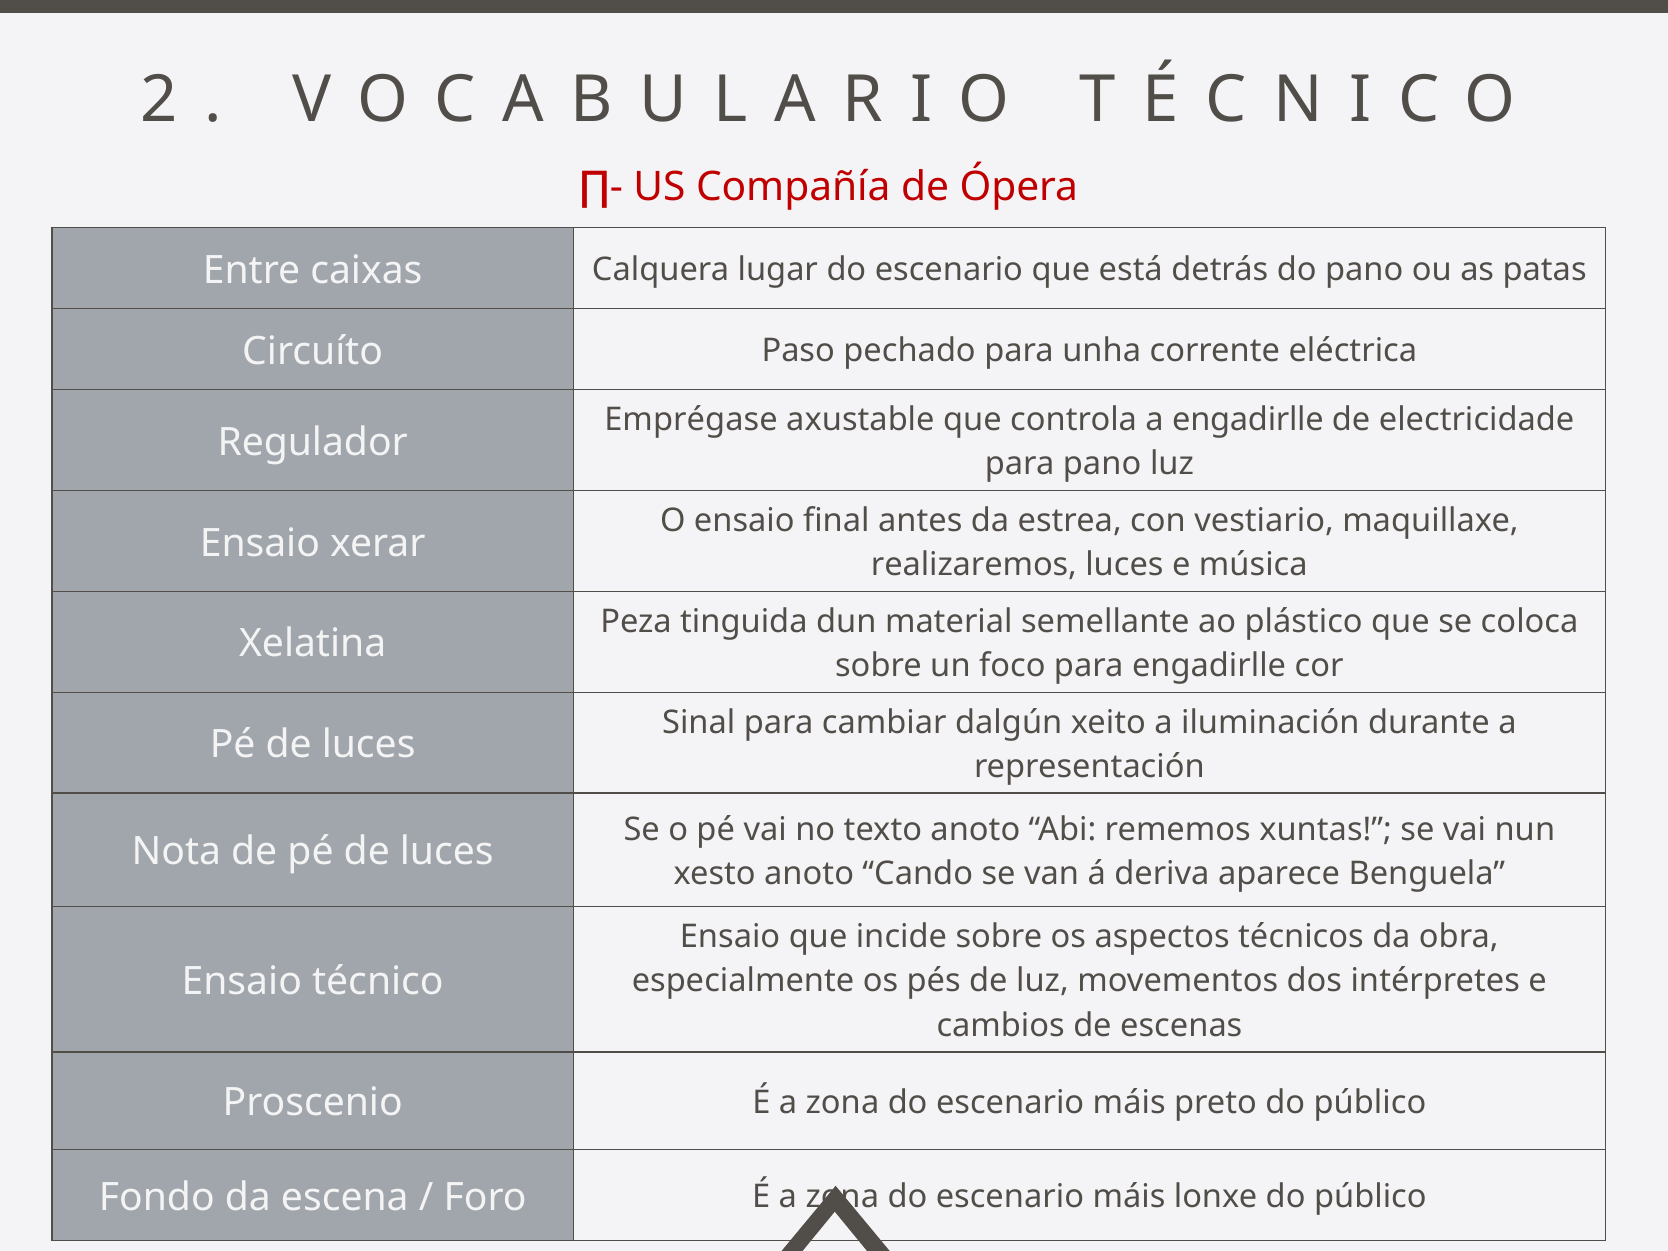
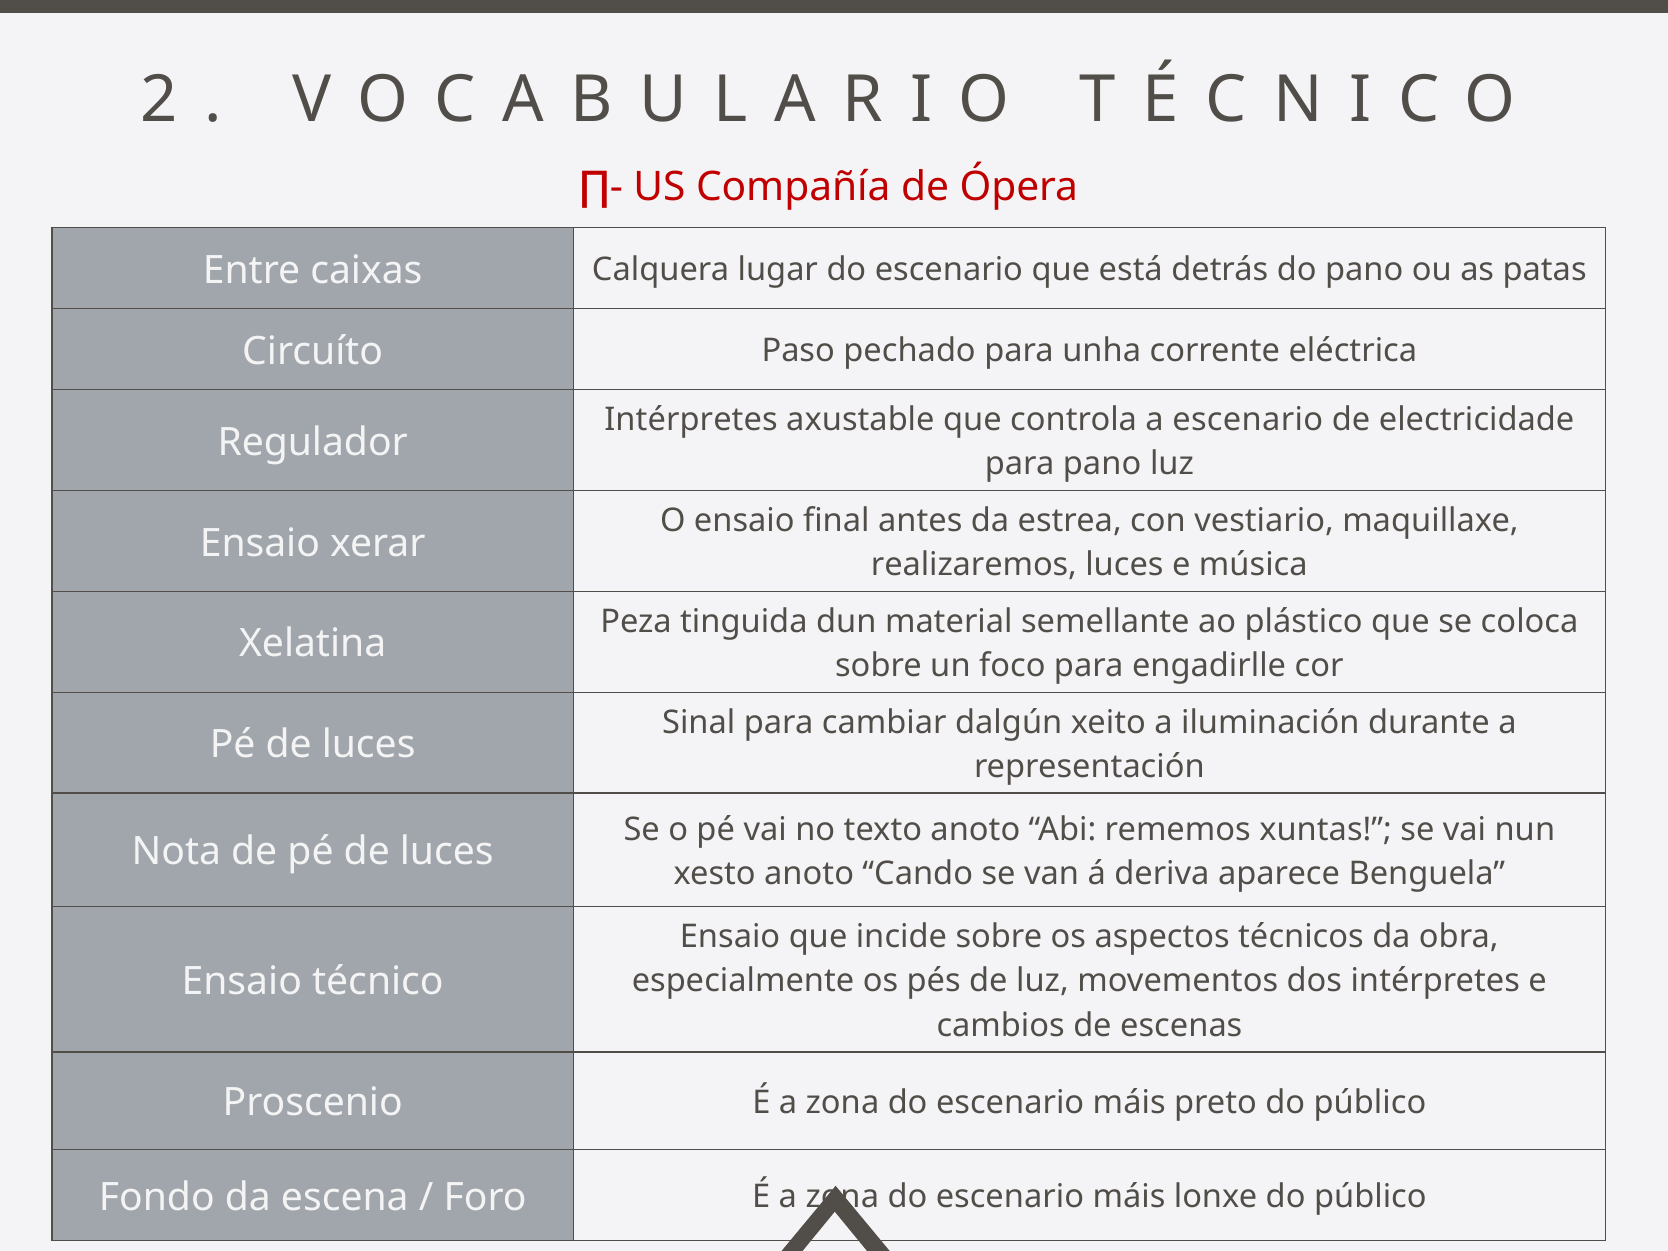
Emprégase: Emprégase -> Intérpretes (691, 420)
a engadirlle: engadirlle -> escenario (1248, 420)
